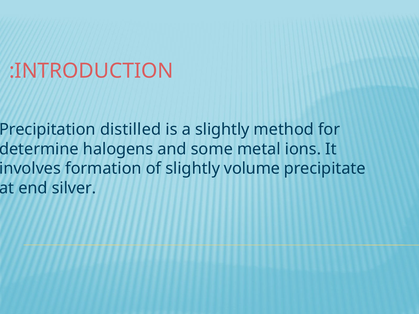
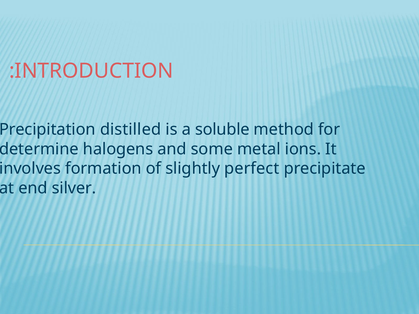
a slightly: slightly -> soluble (222, 130)
volume: volume -> perfect (252, 169)
